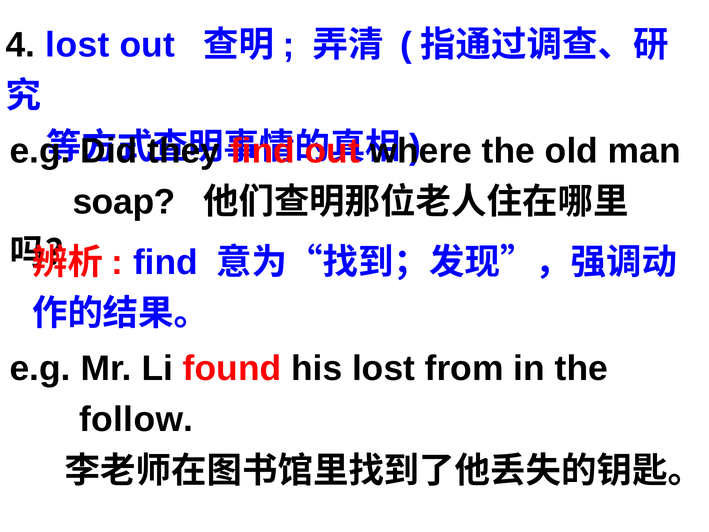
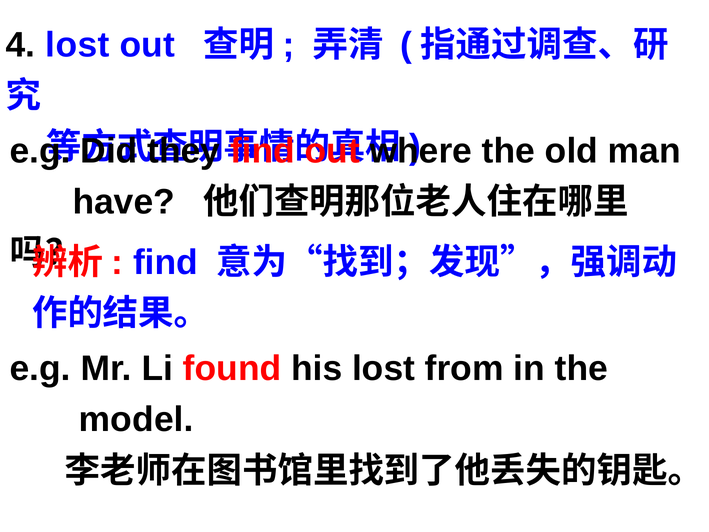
soap: soap -> have (124, 202)
follow: follow -> model (136, 420)
